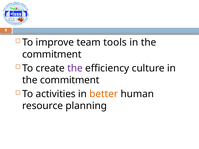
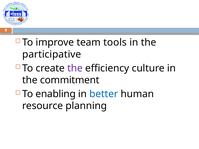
commitment: commitment -> participative (52, 54)
activities: activities -> enabling (56, 94)
better colour: orange -> blue (104, 94)
